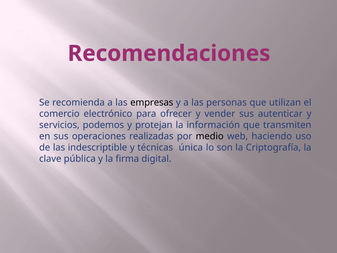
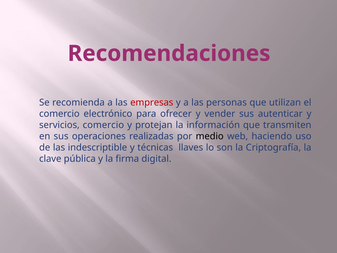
empresas colour: black -> red (152, 102)
servicios podemos: podemos -> comercio (103, 125)
única: única -> llaves (191, 147)
